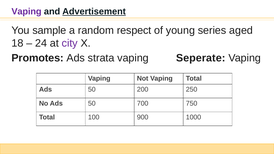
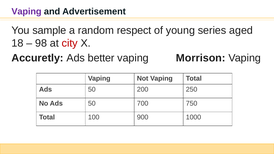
Advertisement underline: present -> none (94, 12)
24: 24 -> 98 (41, 43)
city colour: purple -> red (70, 43)
Promotes: Promotes -> Accuretly (38, 58)
strata: strata -> better (101, 58)
Seperate: Seperate -> Morrison (201, 58)
